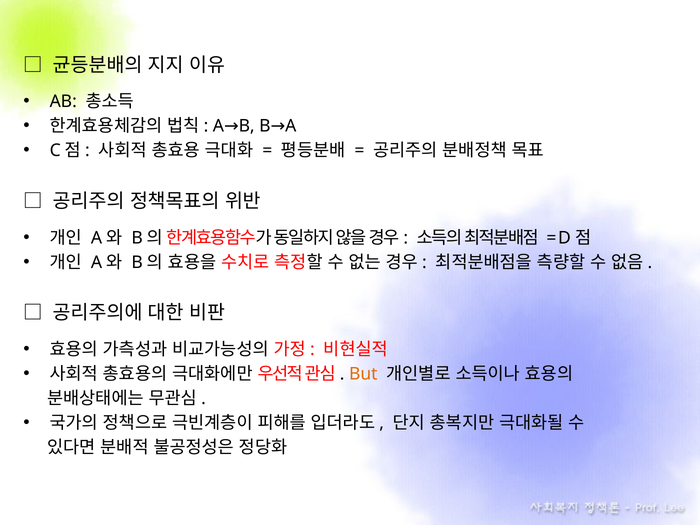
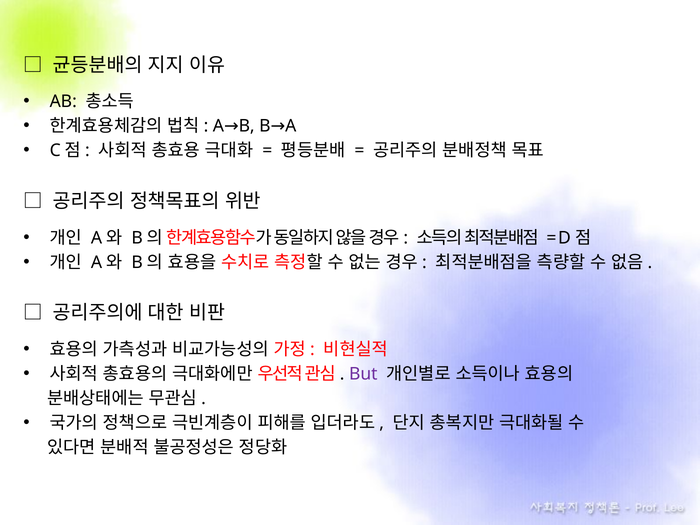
But colour: orange -> purple (363, 374)
